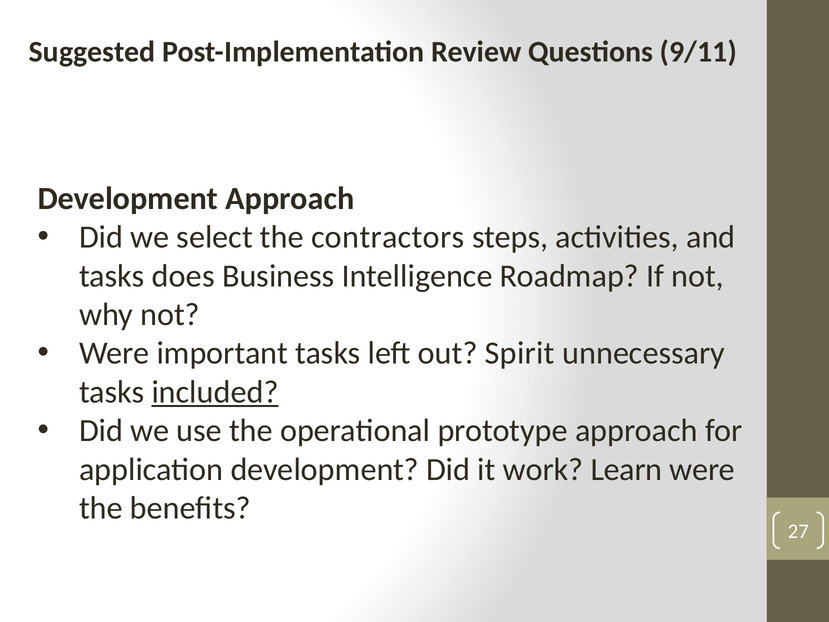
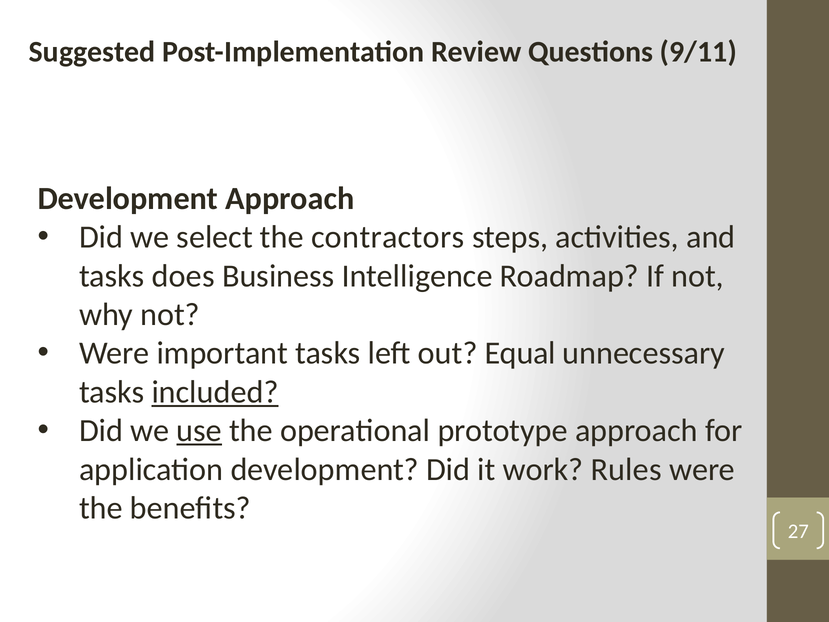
Spirit: Spirit -> Equal (520, 353)
use underline: none -> present (199, 431)
Learn: Learn -> Rules (626, 469)
